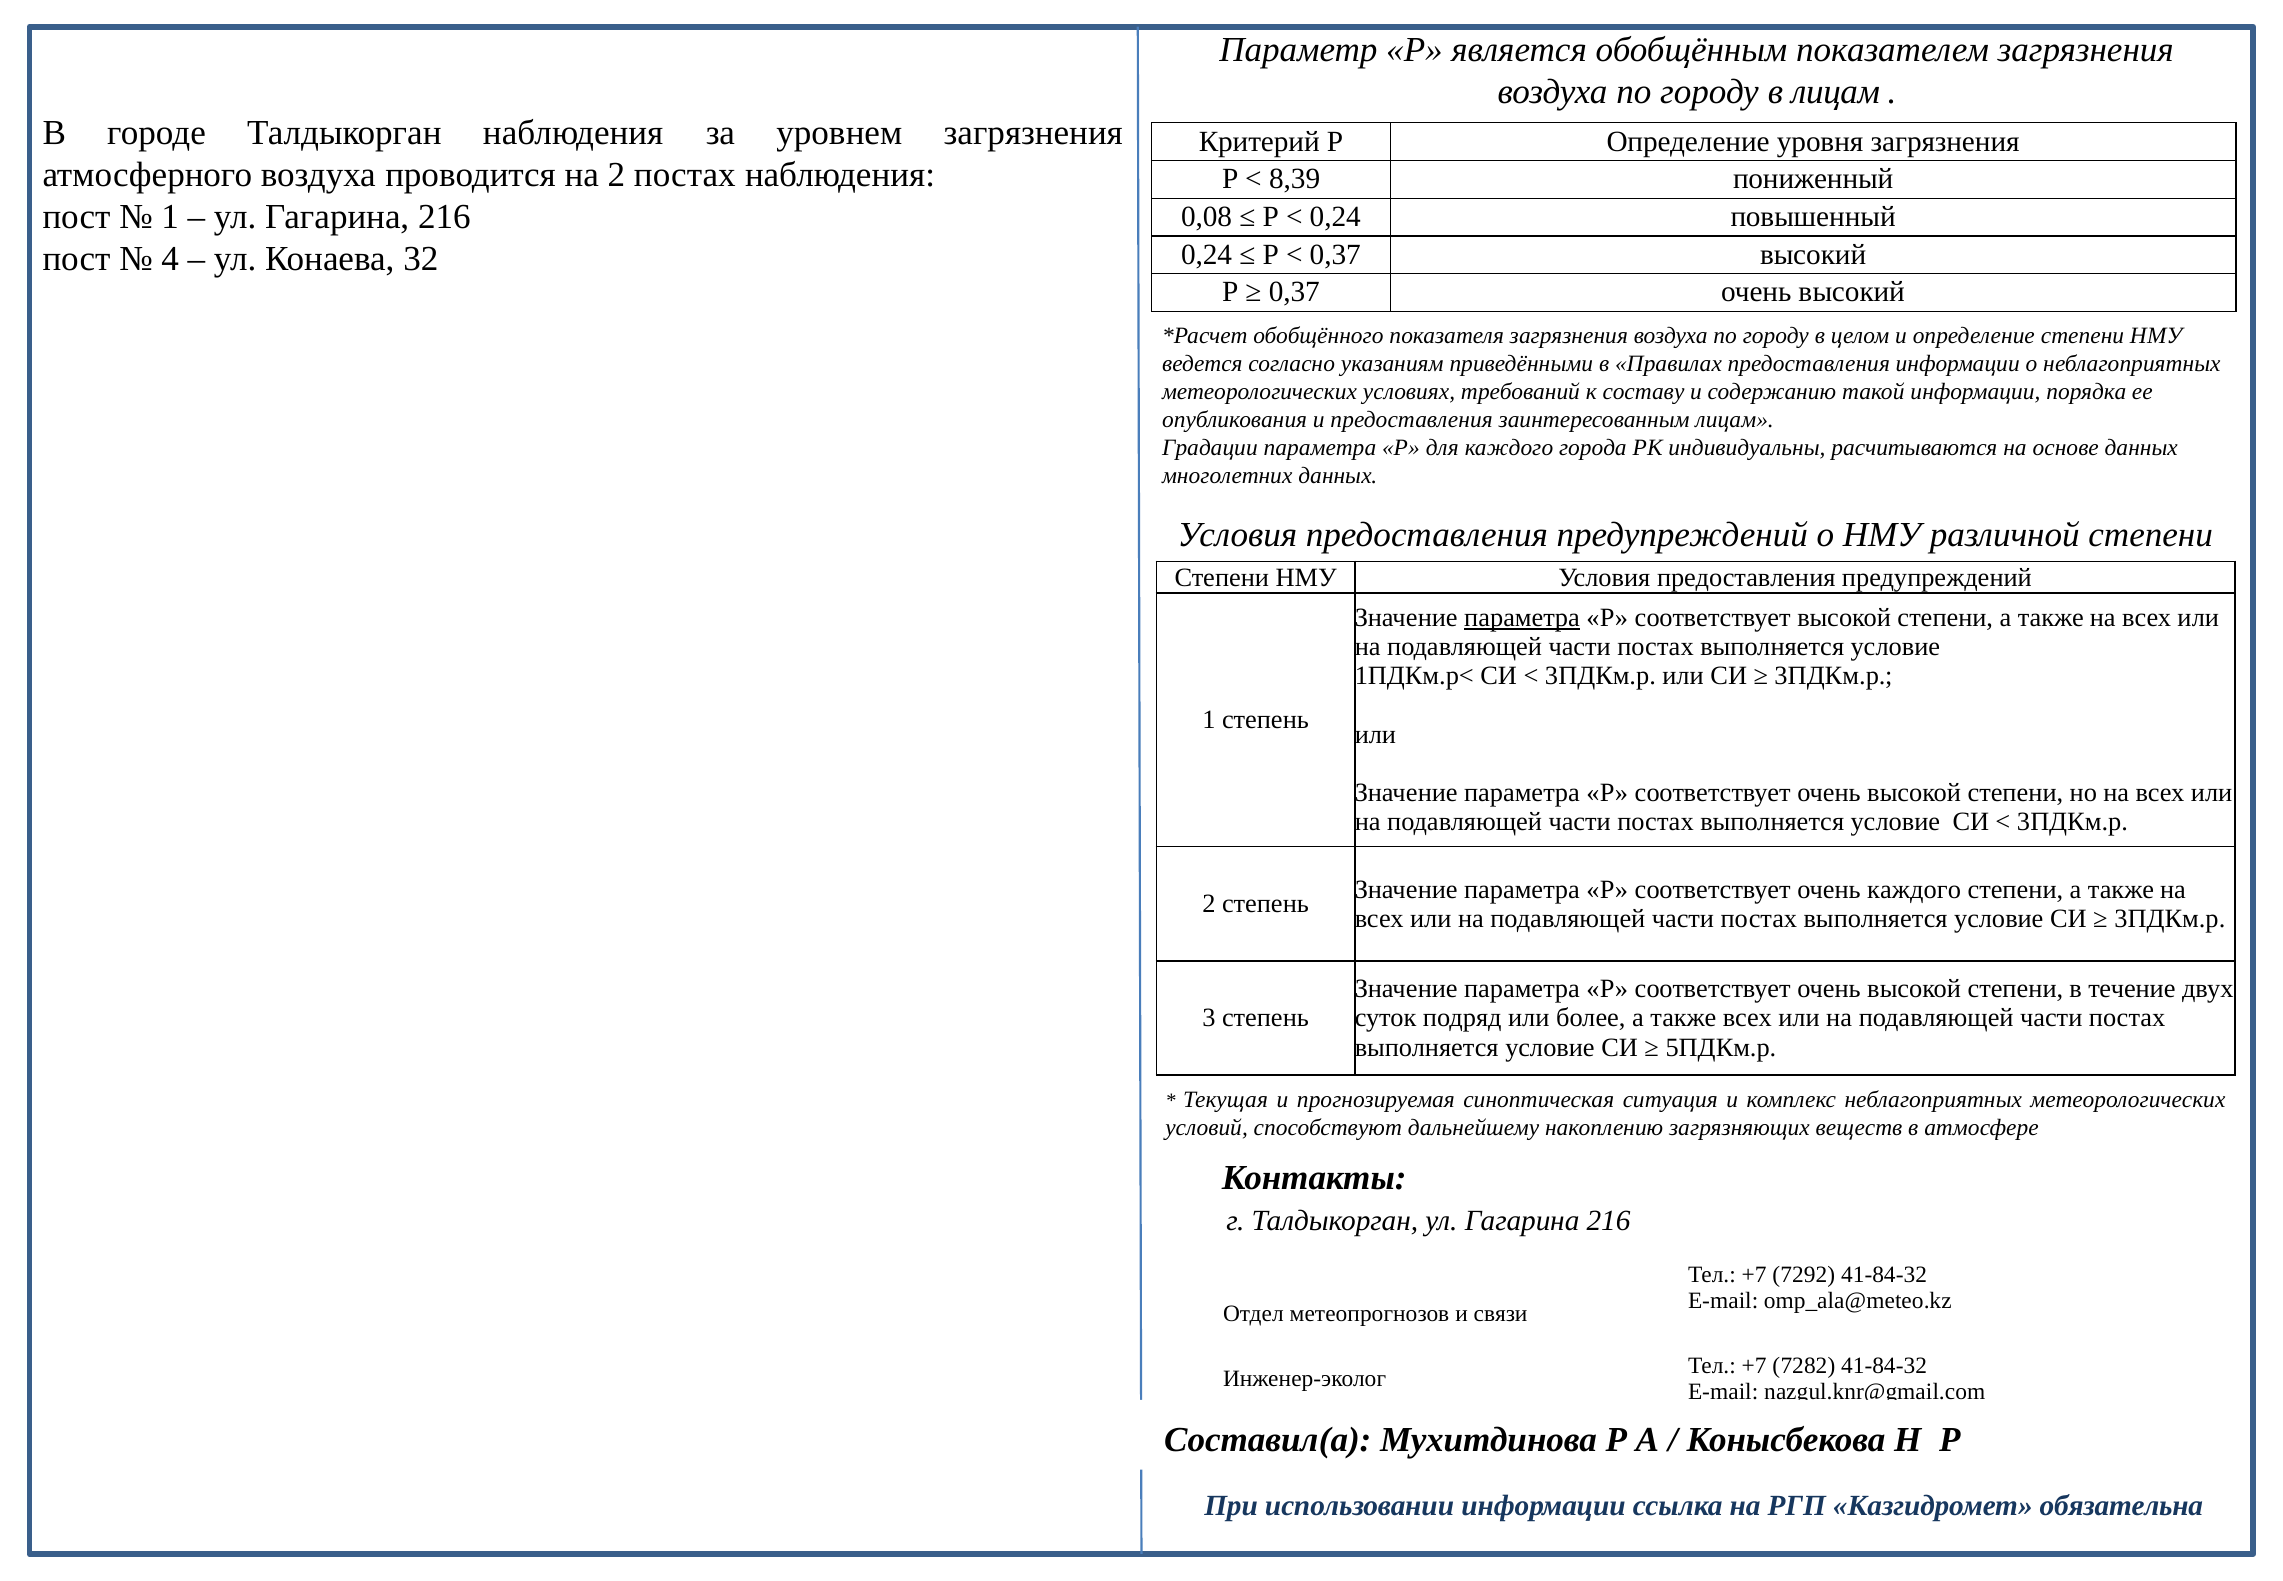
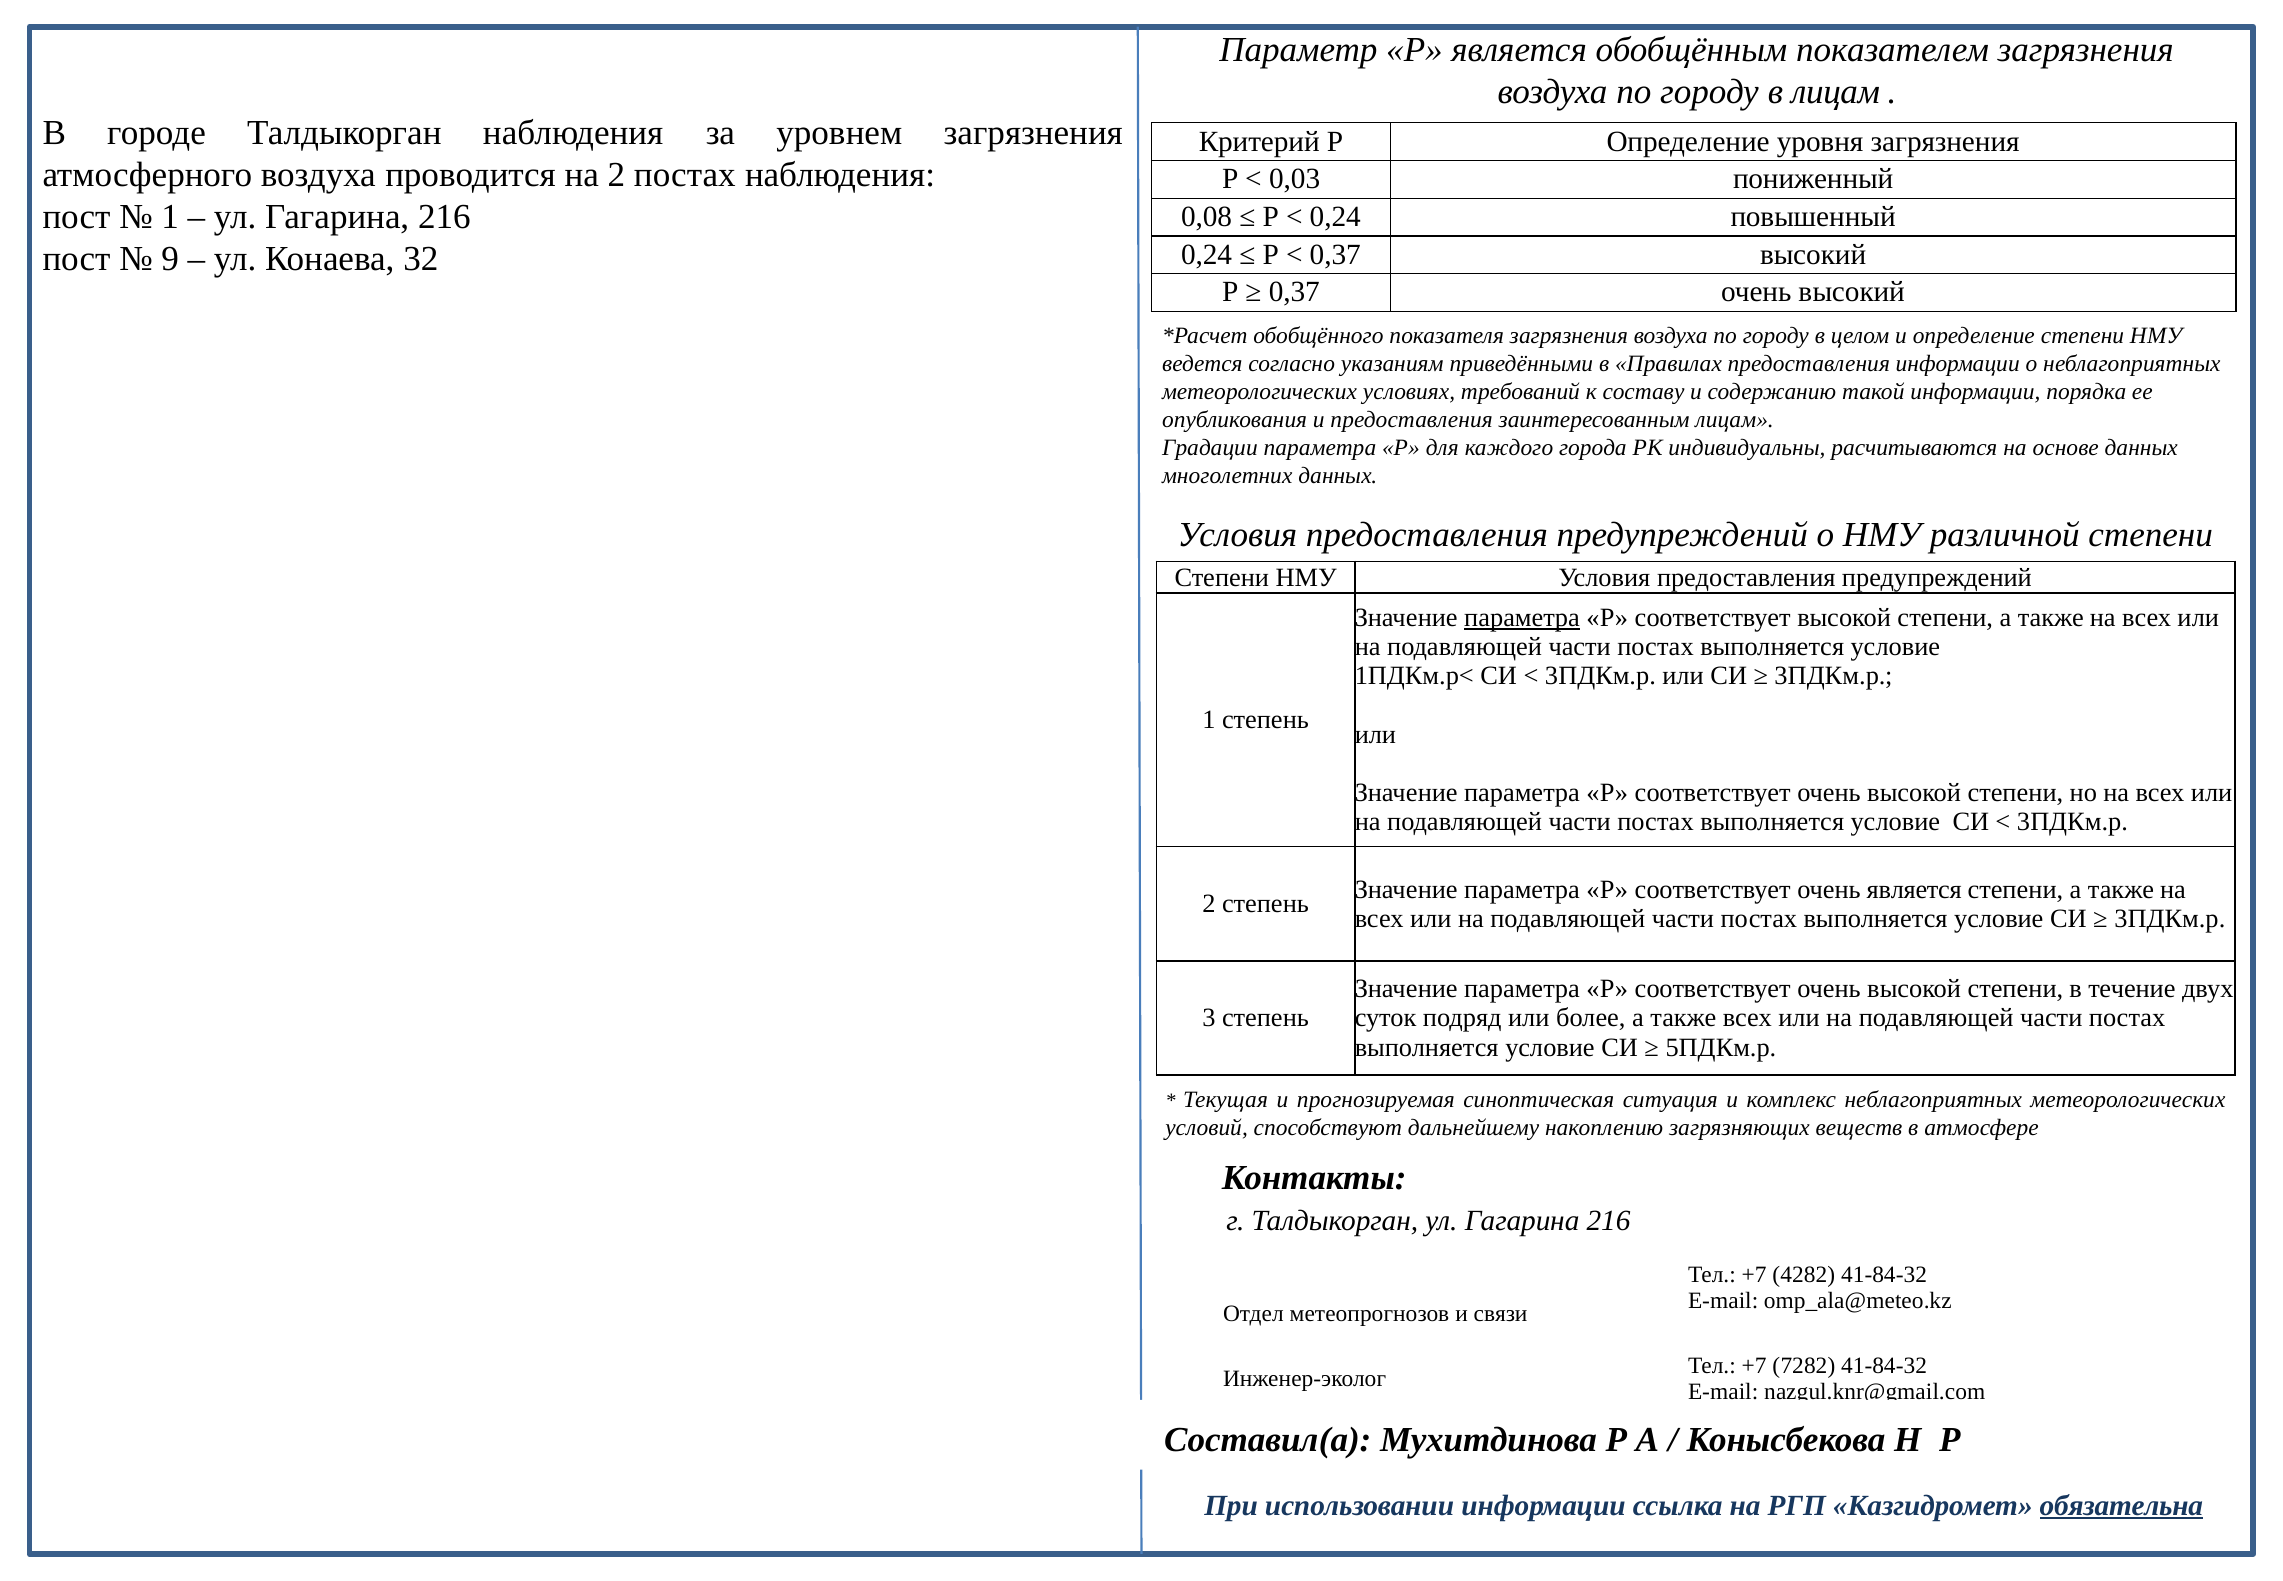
8,39: 8,39 -> 0,03 (1295, 179)
4: 4 -> 9 (170, 259)
очень каждого: каждого -> является (1914, 889)
7292: 7292 -> 4282 (1804, 1274)
обязательна underline: none -> present (2121, 1505)
